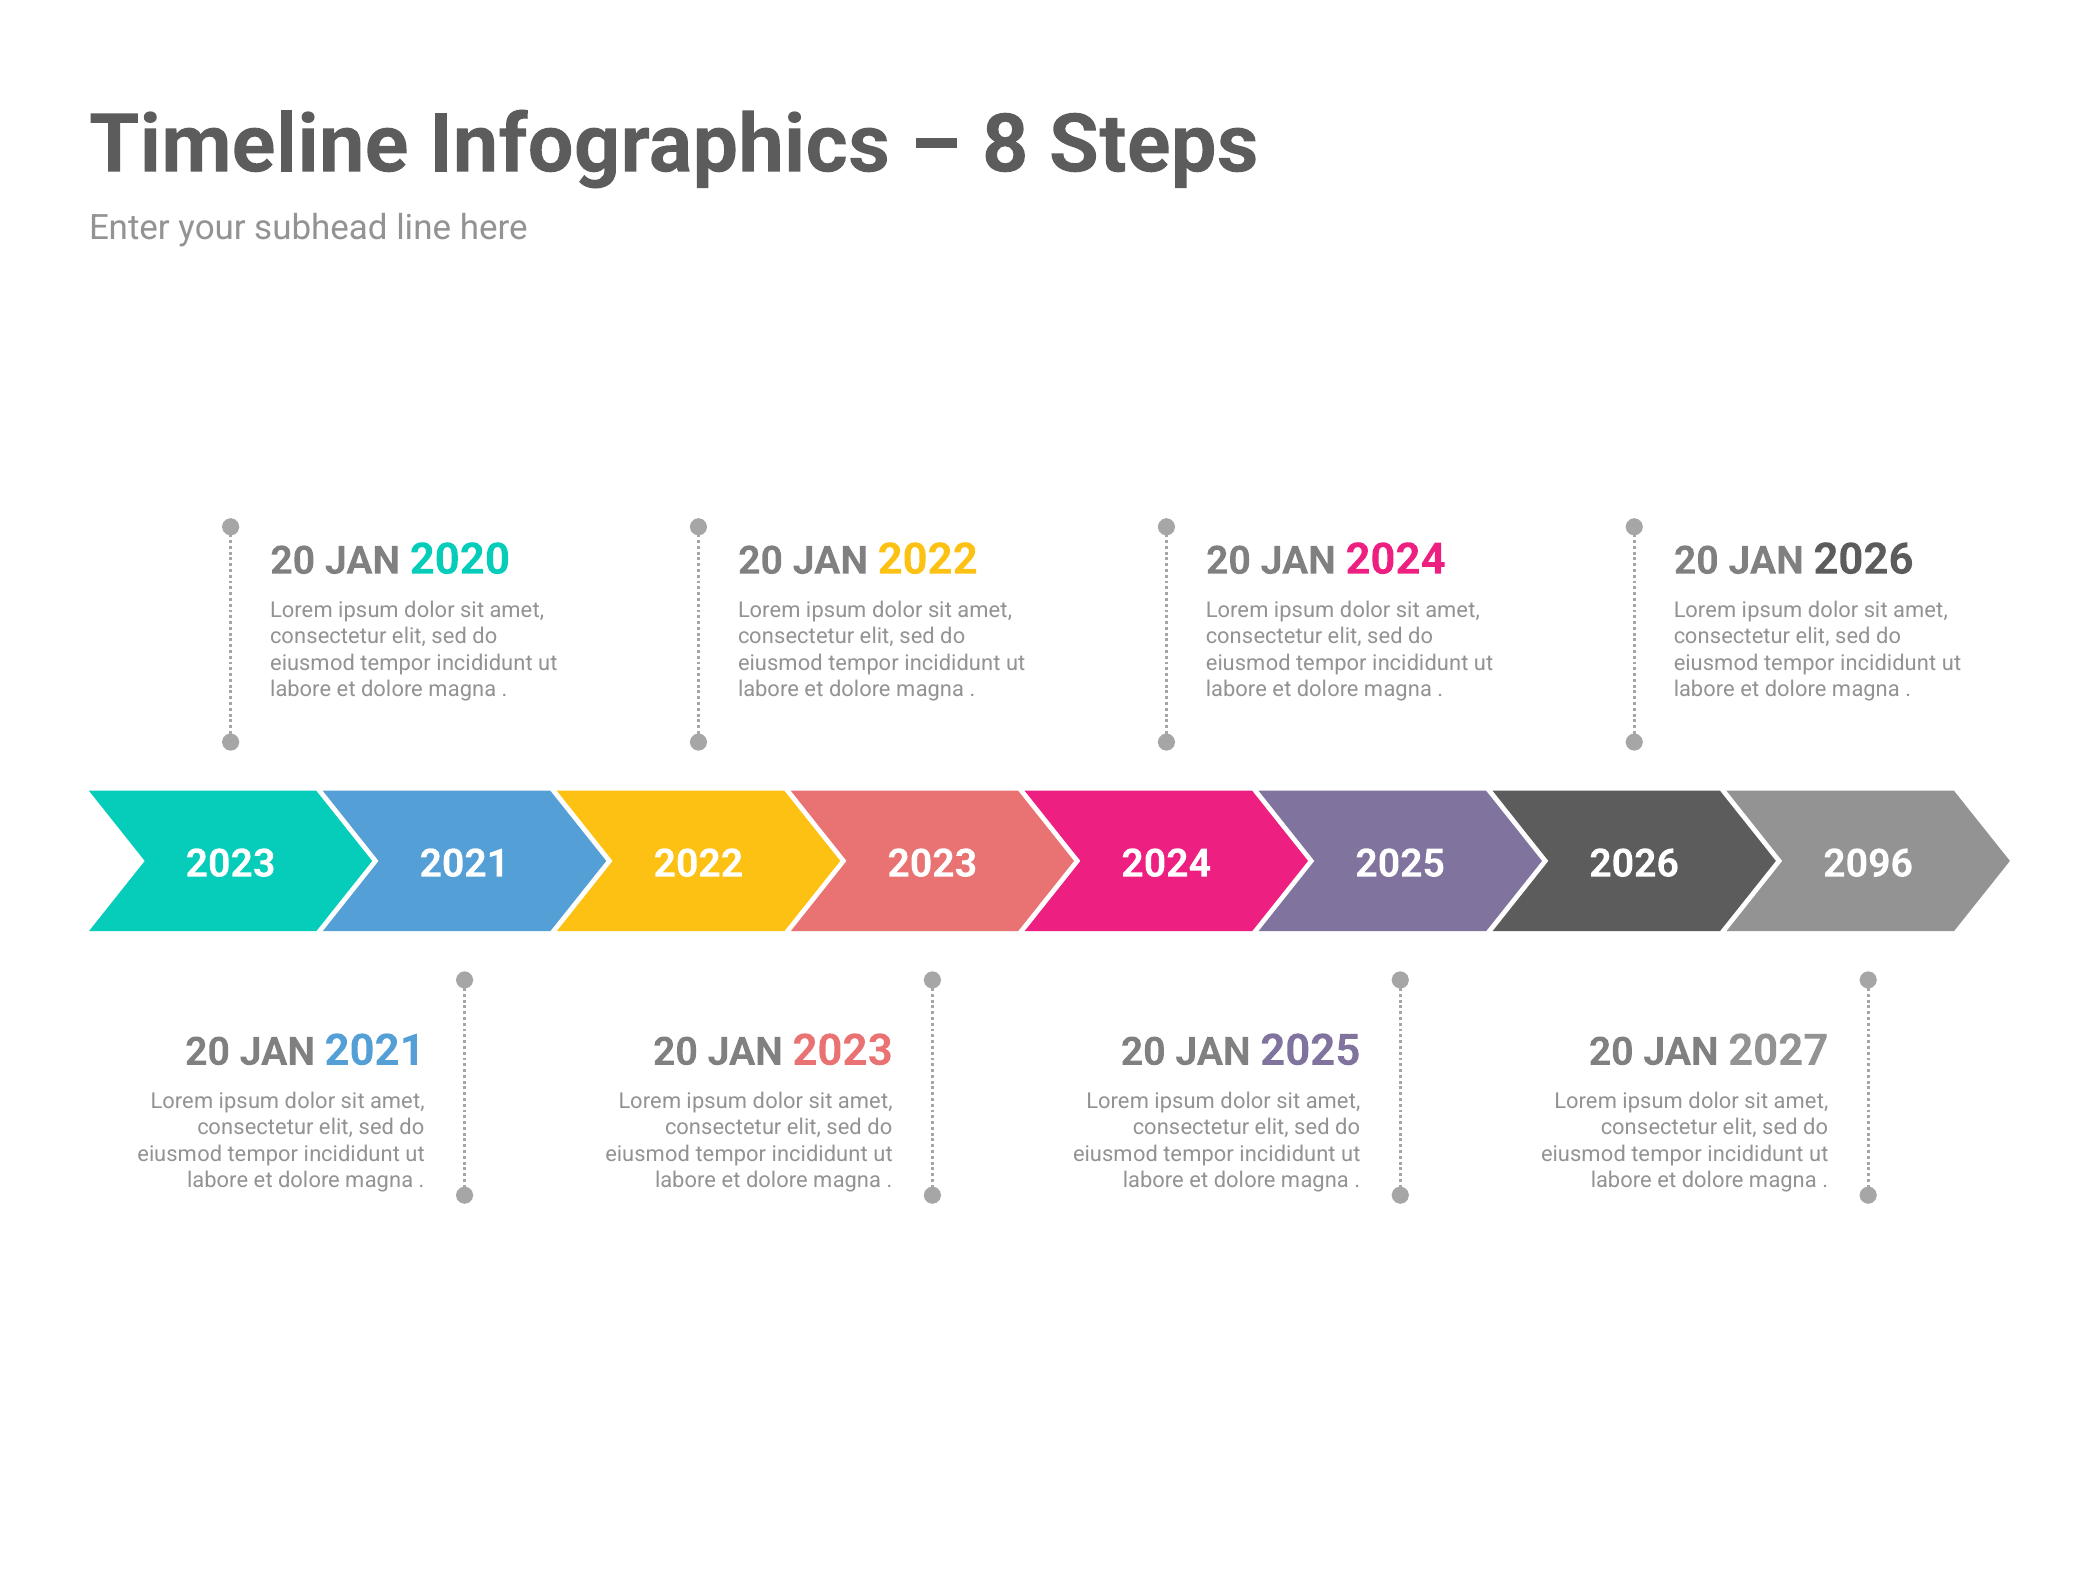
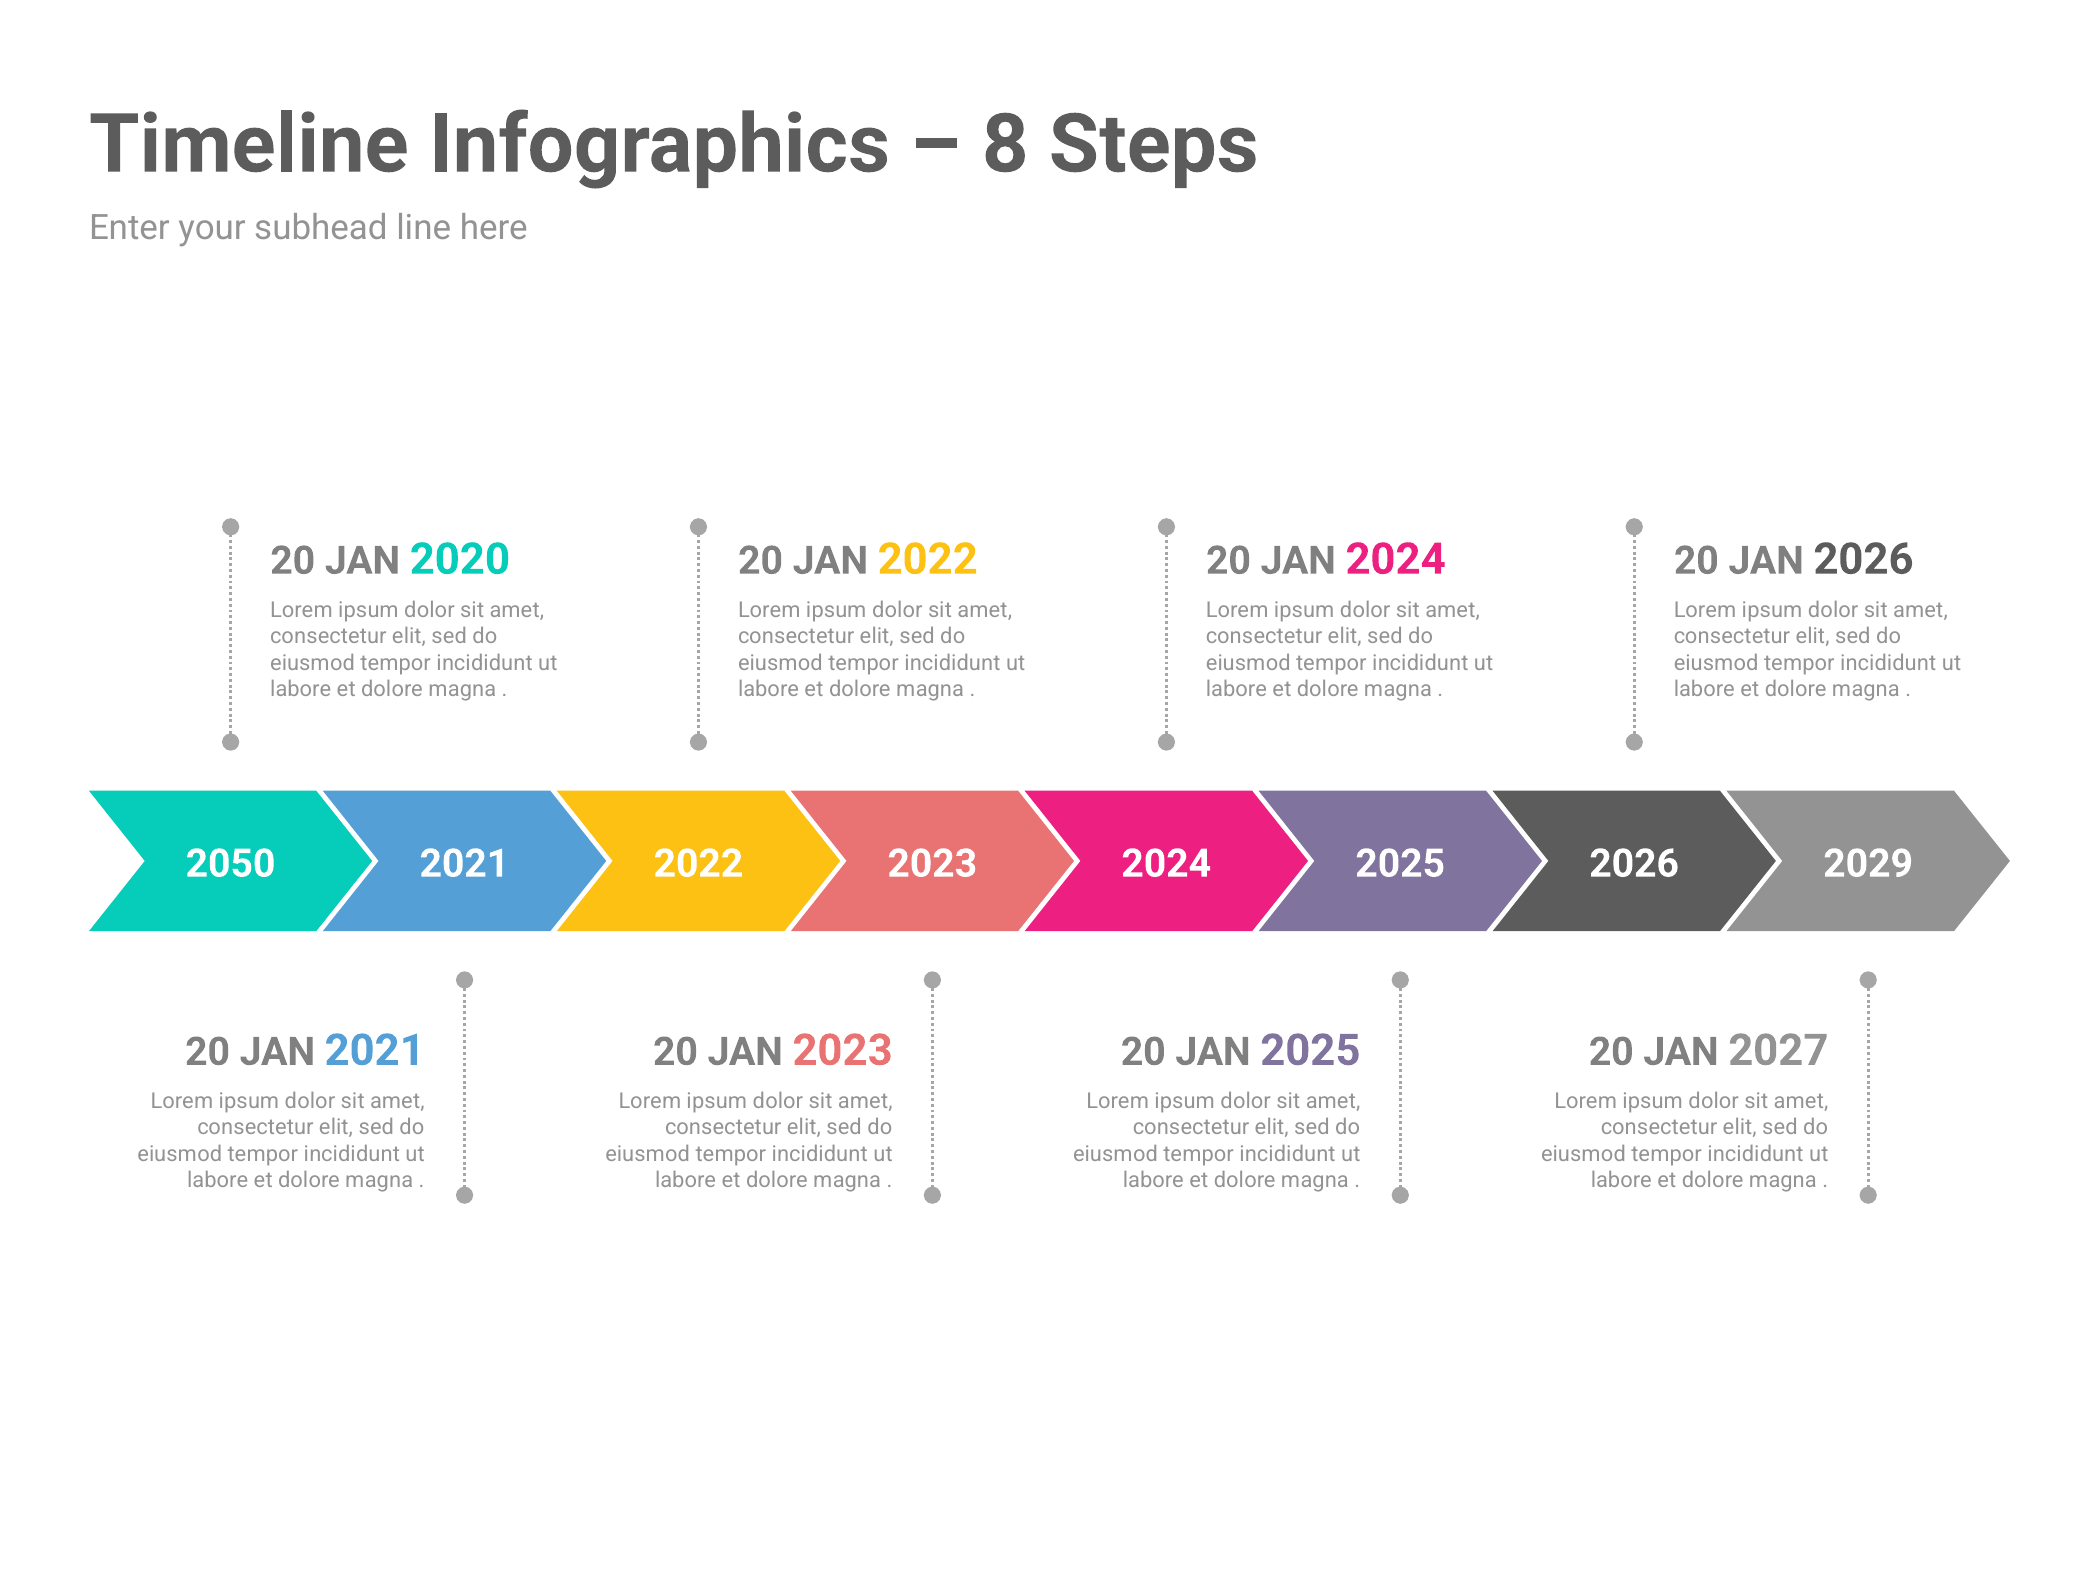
2023: 2023 -> 2050 (230, 864)
2096: 2096 -> 2029 (1868, 864)
